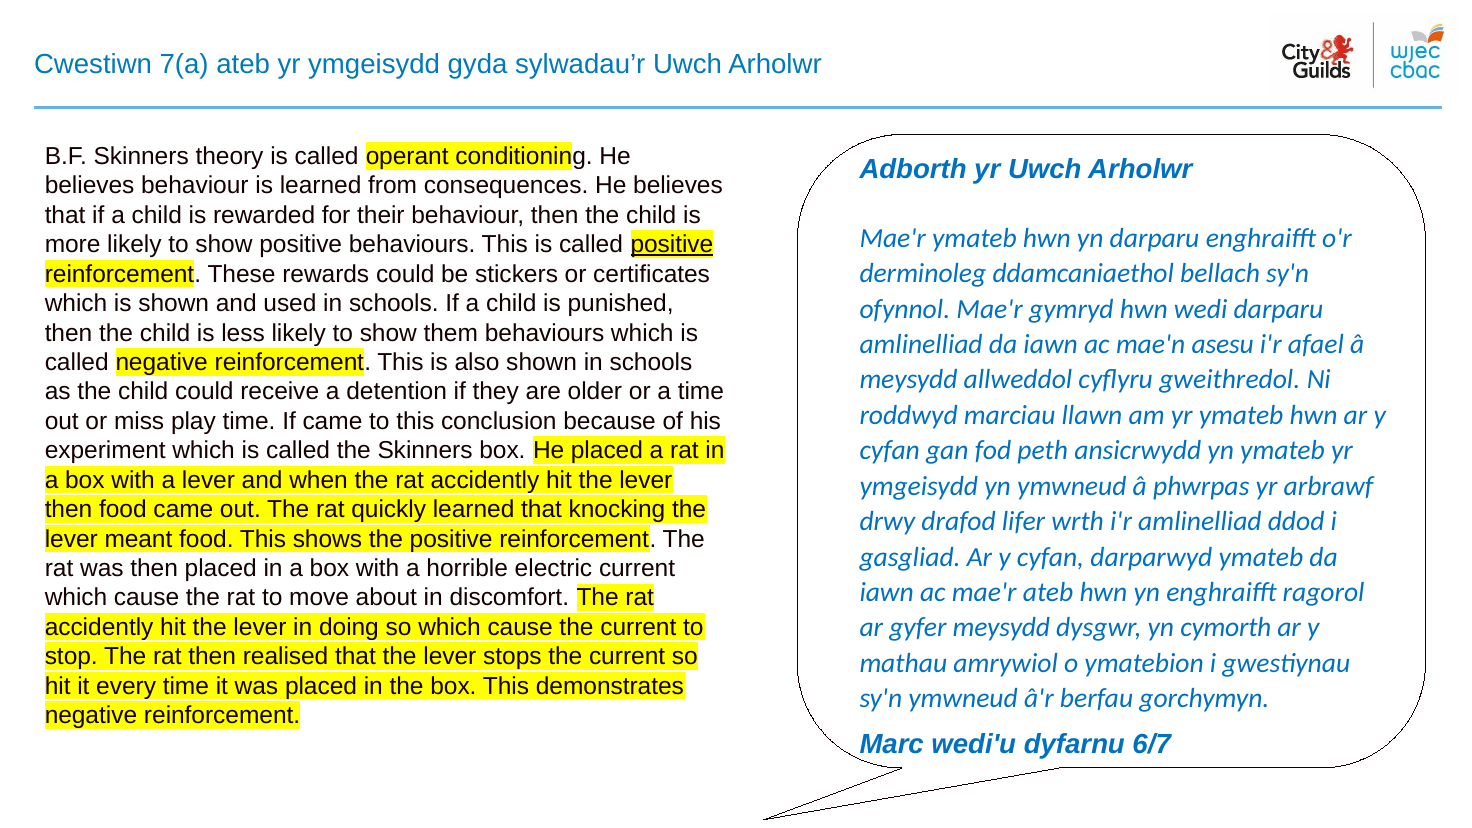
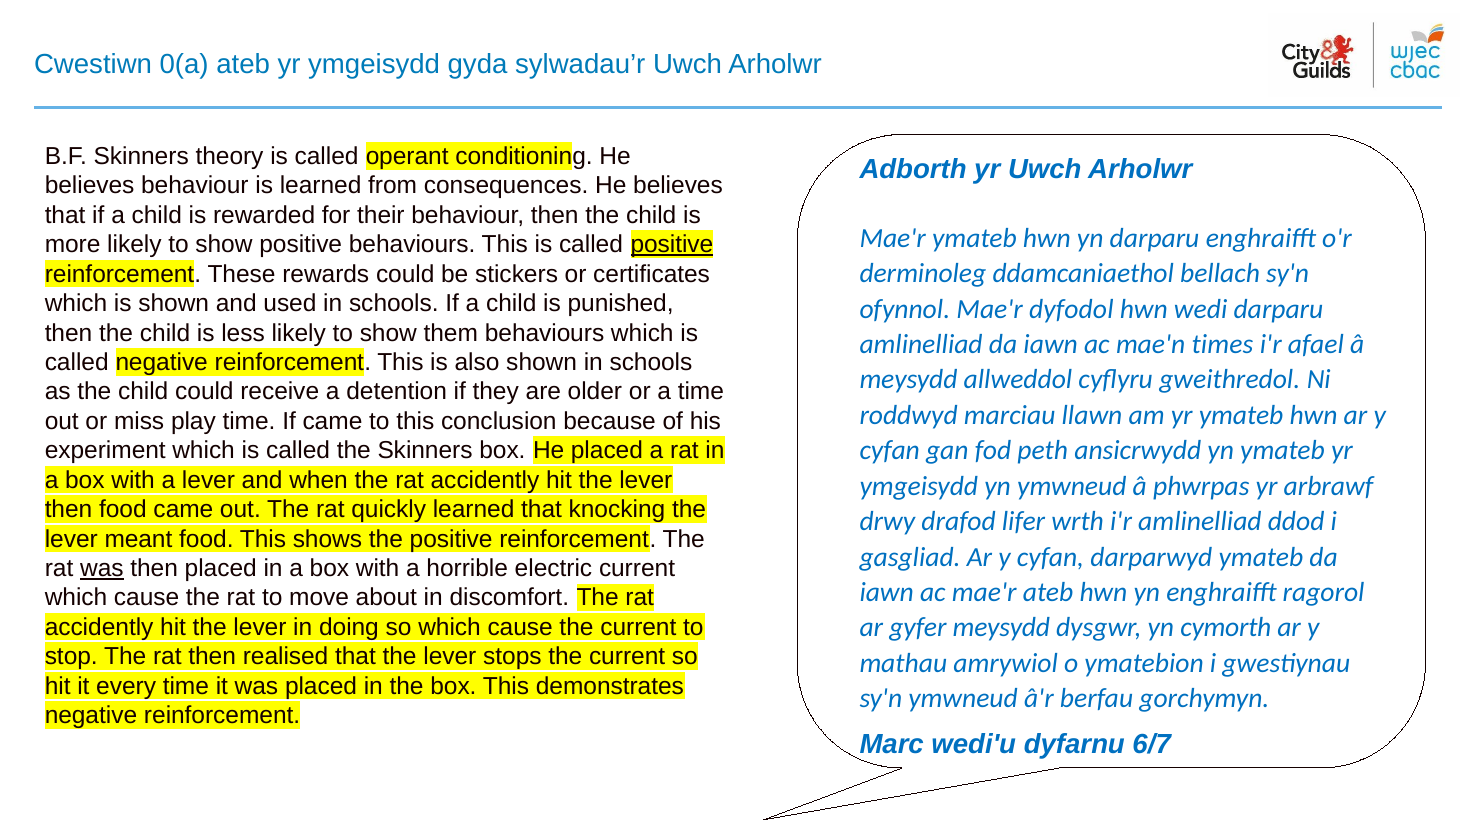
7(a: 7(a -> 0(a (184, 64)
gymryd: gymryd -> dyfodol (1071, 309)
asesu: asesu -> times (1223, 344)
was underline: none -> present (102, 568)
